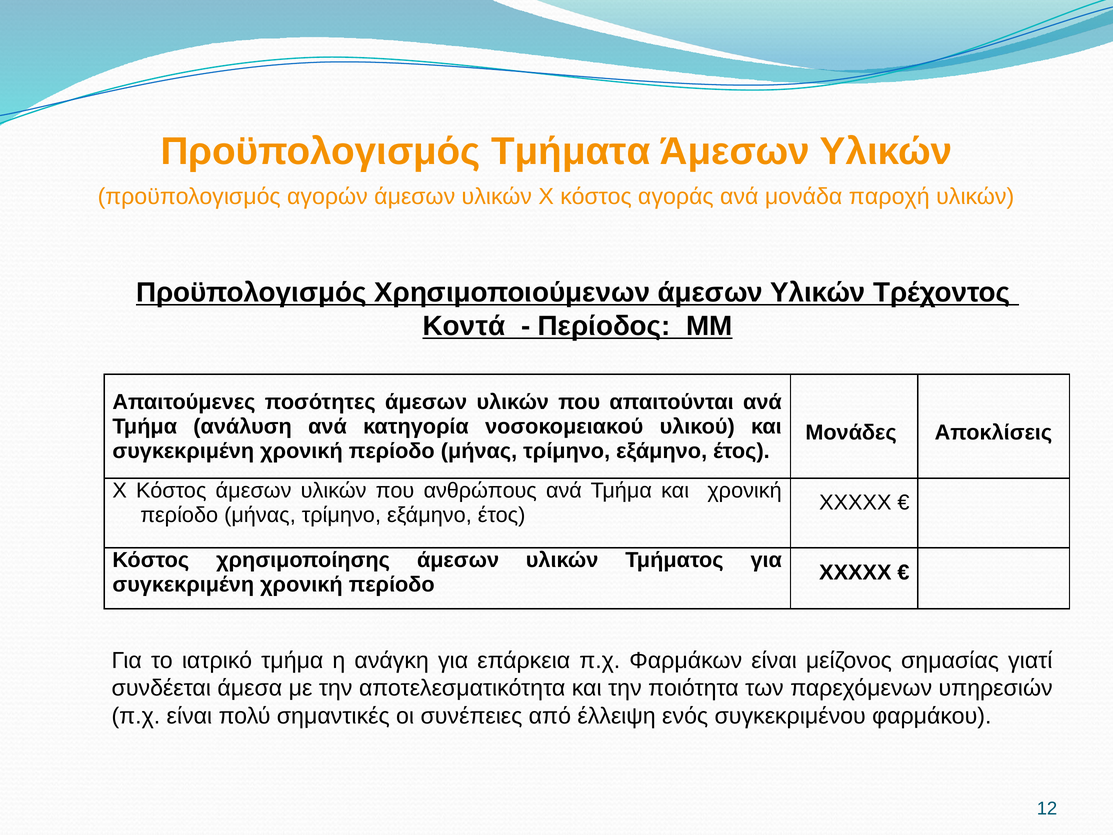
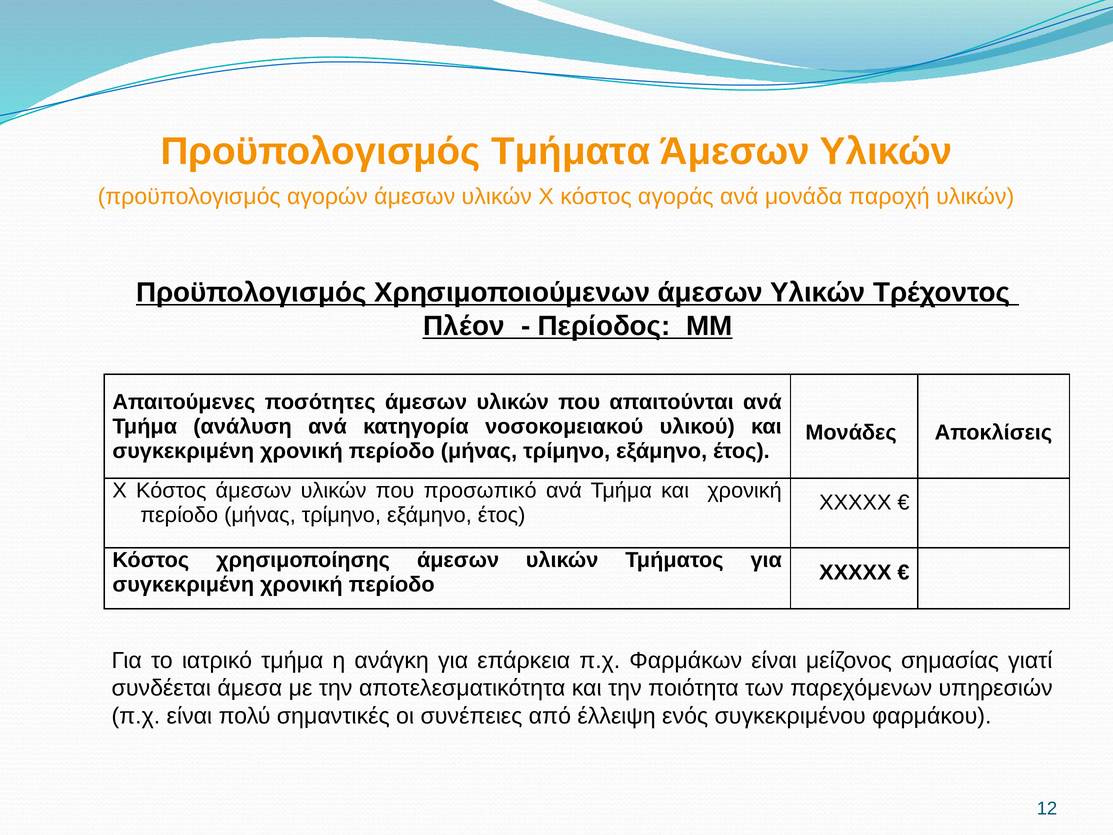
Κοντά: Κοντά -> Πλέον (464, 326)
ανθρώπους: ανθρώπους -> προσωπικό (480, 491)
